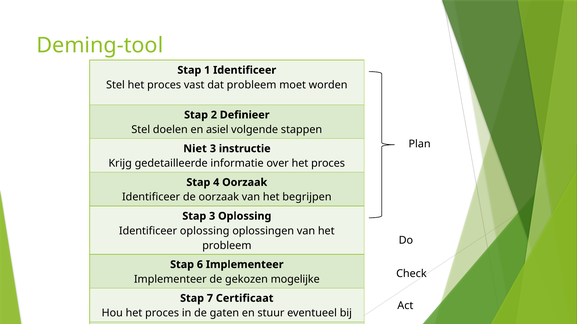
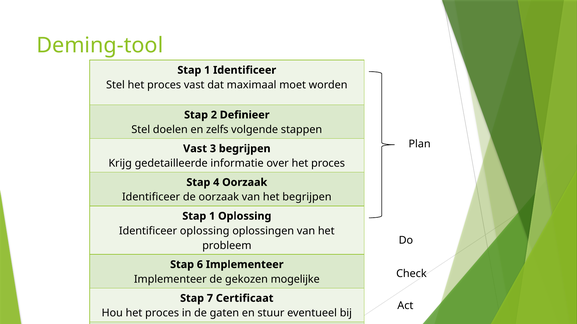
dat probleem: probleem -> maximaal (252, 85)
asiel: asiel -> zelfs (217, 130)
Niet: Niet -> Vast (195, 149)
3 instructie: instructie -> begrijpen (245, 149)
3: 3 -> 1 (212, 216)
